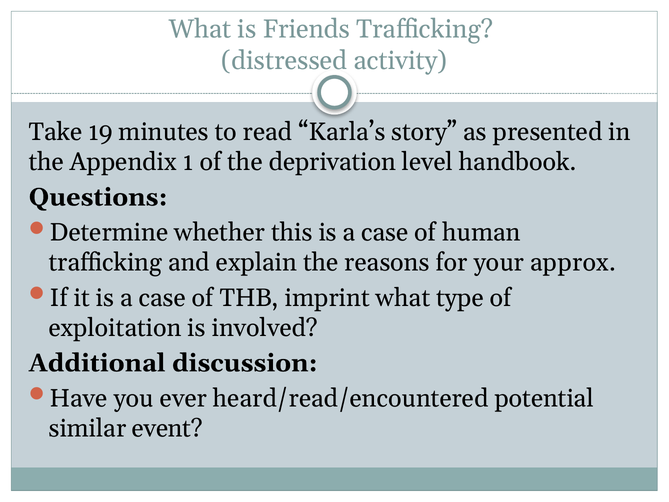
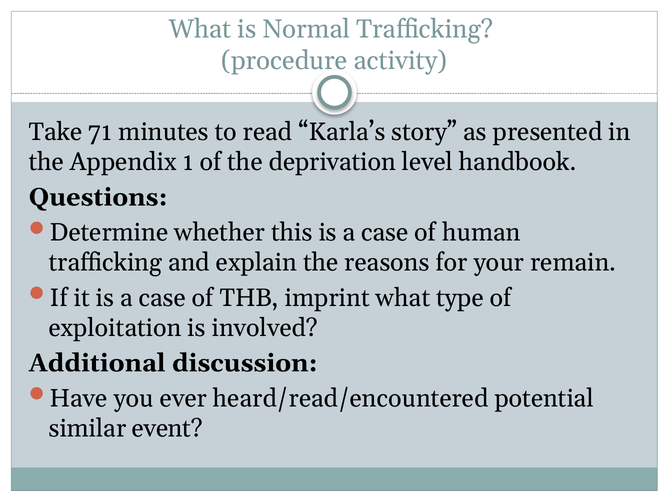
Friends: Friends -> Normal (306, 29)
distressed: distressed -> procedure (284, 60)
19: 19 -> 71 (100, 132)
approx: approx -> remain (573, 262)
